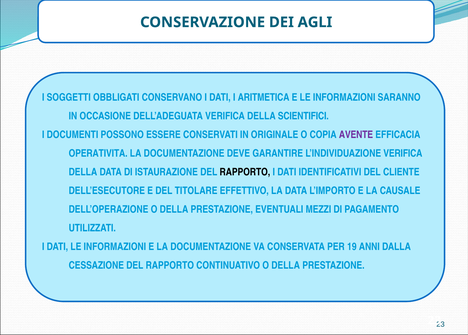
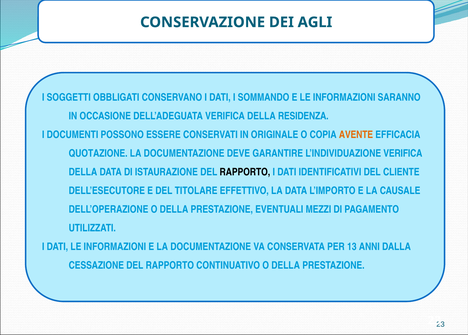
ARITMETICA: ARITMETICA -> SOMMANDO (264, 98)
SCIENTIFICI: SCIENTIFICI -> RESIDENZA (303, 116)
AVENTE colour: purple -> orange (356, 135)
OPERATIVITA: OPERATIVITA -> QUOTAZIONE (98, 154)
19: 19 -> 13 (352, 247)
